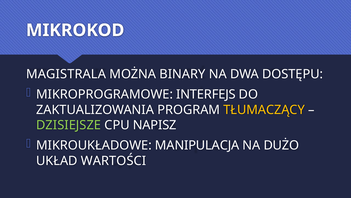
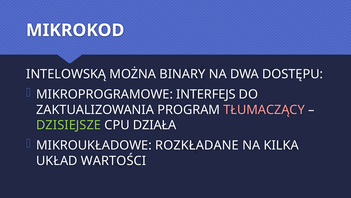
MAGISTRALA: MAGISTRALA -> INTELOWSKĄ (66, 74)
TŁUMACZĄCY colour: yellow -> pink (264, 110)
NAPISZ: NAPISZ -> DZIAŁA (155, 125)
MANIPULACJA: MANIPULACJA -> ROZKŁADANE (197, 145)
DUŻO: DUŻO -> KILKA (281, 145)
